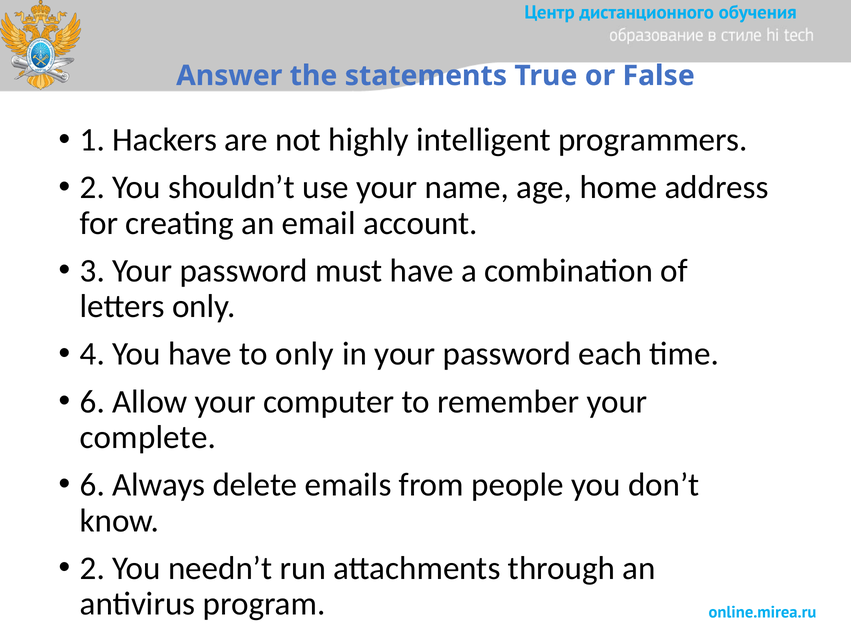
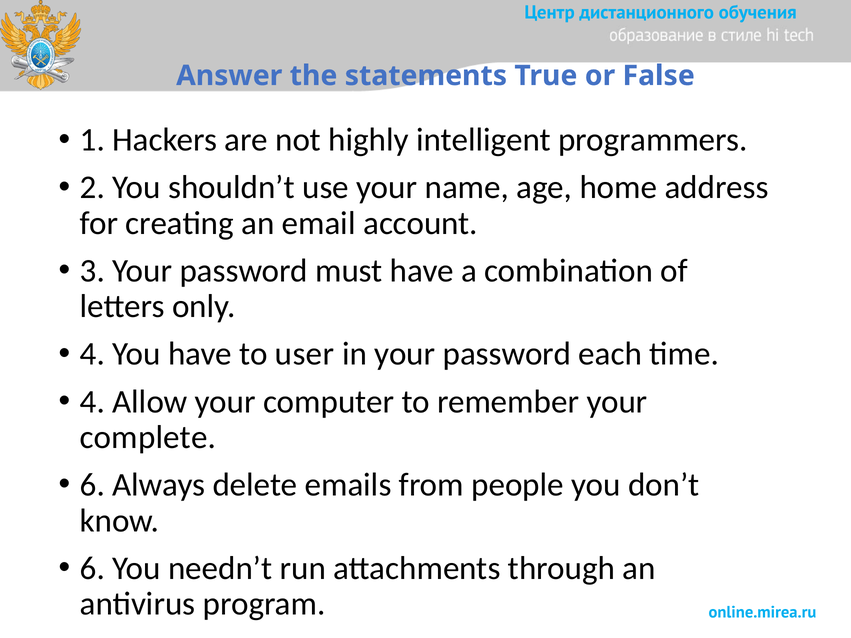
to only: only -> user (305, 354)
6: 6 -> 4 (92, 402)
2: 2 -> 6 (92, 568)
